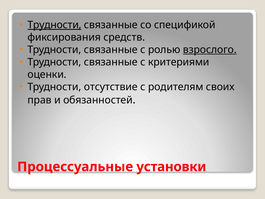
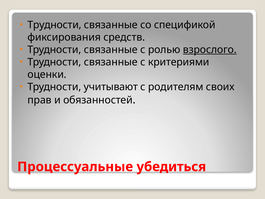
Трудности underline: present -> none (54, 25)
отсутствие: отсутствие -> учитывают (111, 87)
установки: установки -> убедиться (171, 167)
